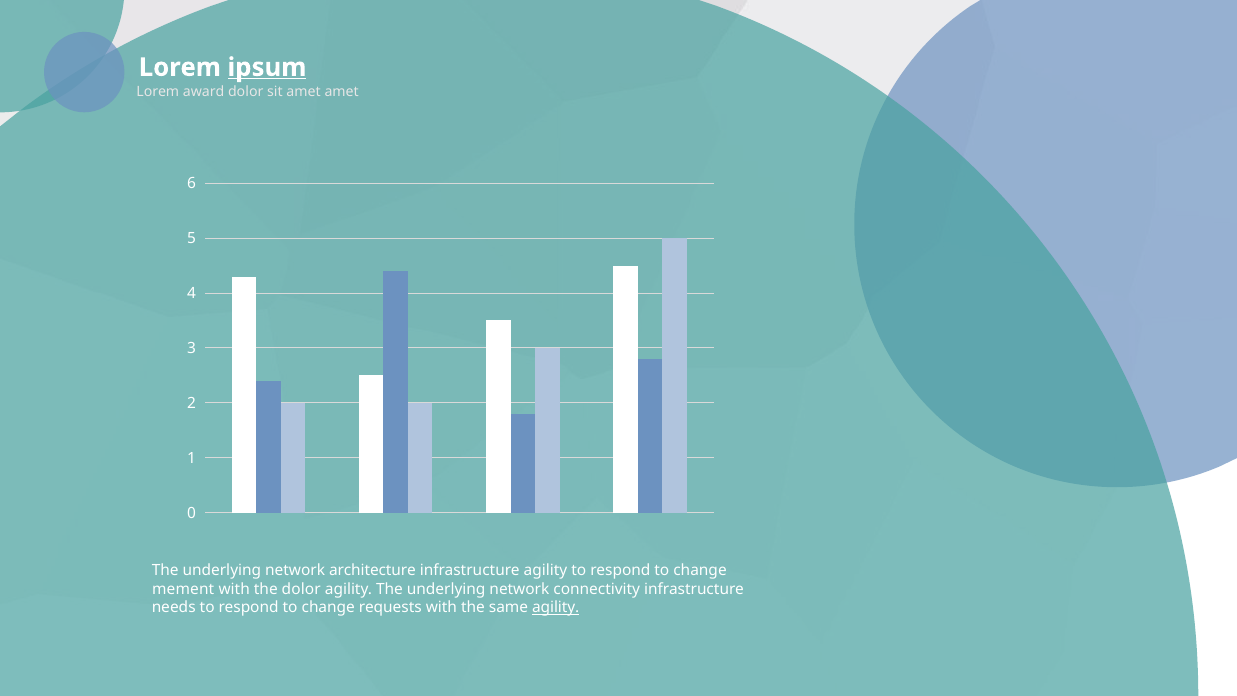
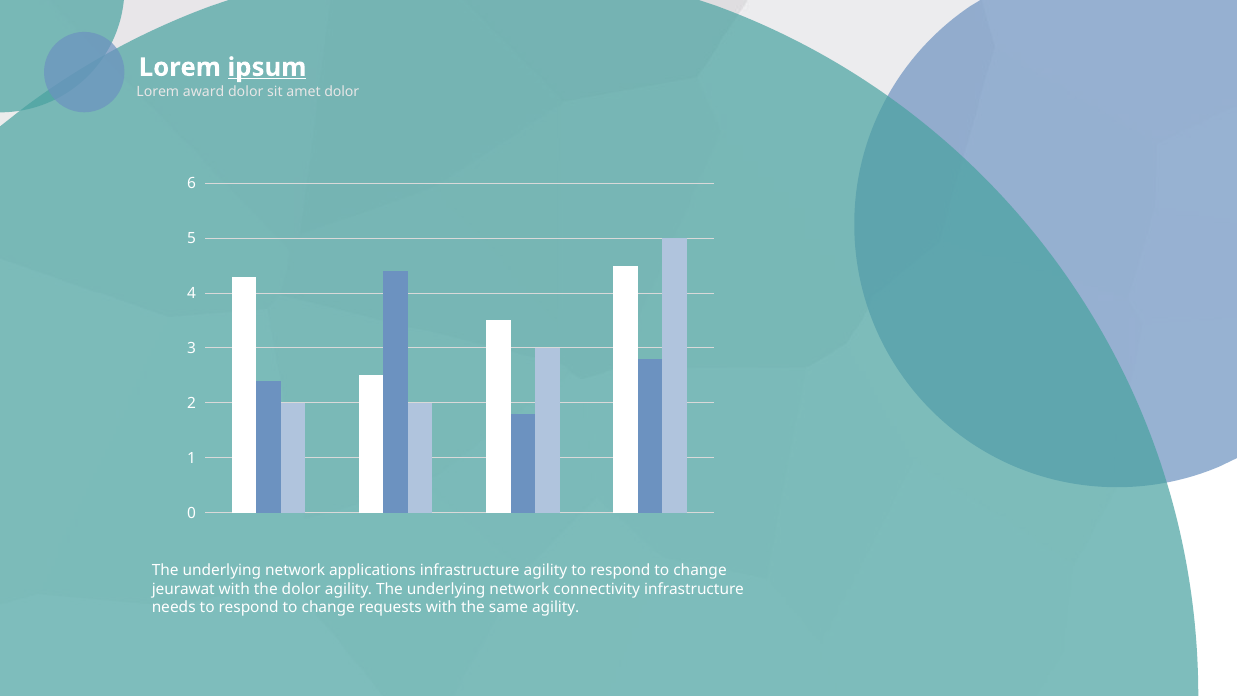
amet amet: amet -> dolor (342, 92)
architecture: architecture -> applications (372, 571)
mement: mement -> jeurawat (183, 589)
agility underline: present -> none (556, 608)
